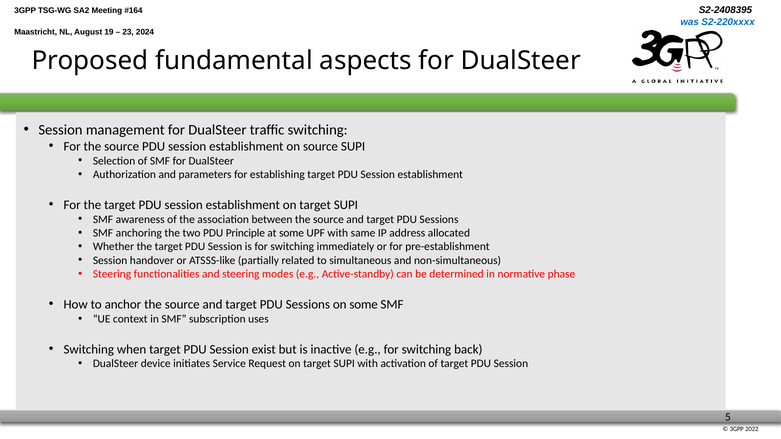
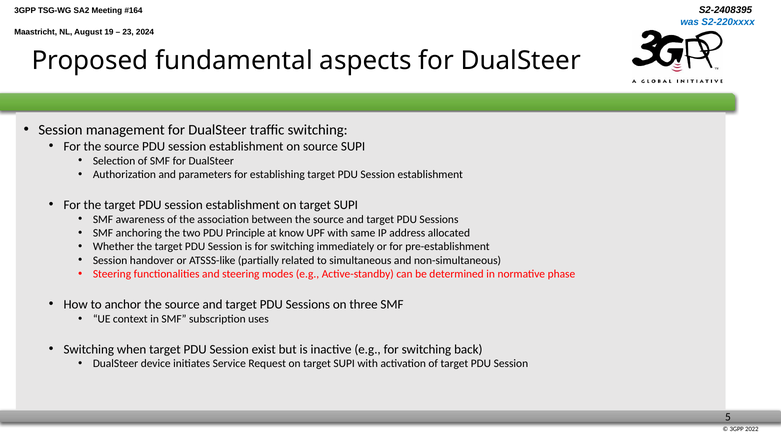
at some: some -> know (292, 233)
on some: some -> three (364, 305)
